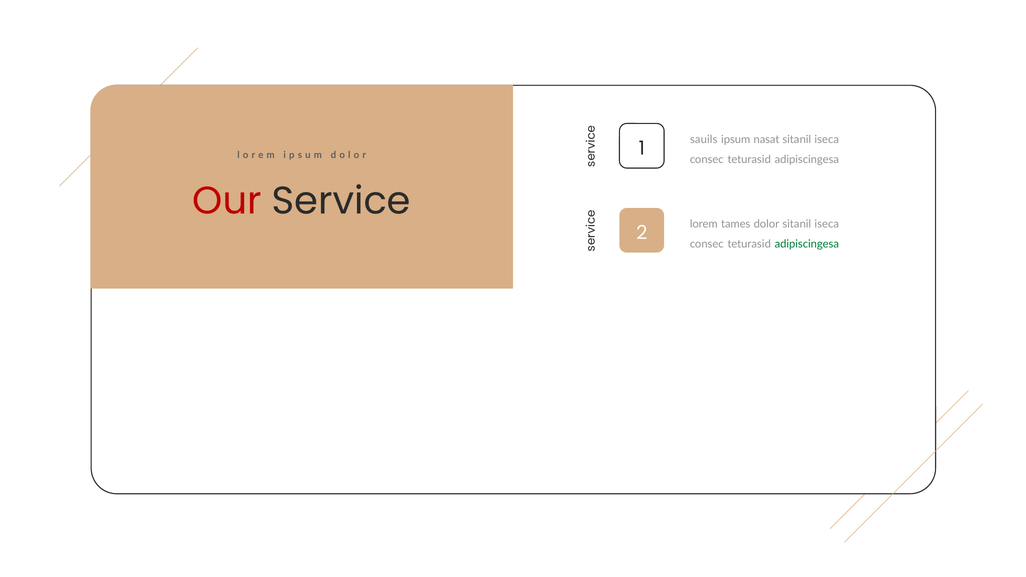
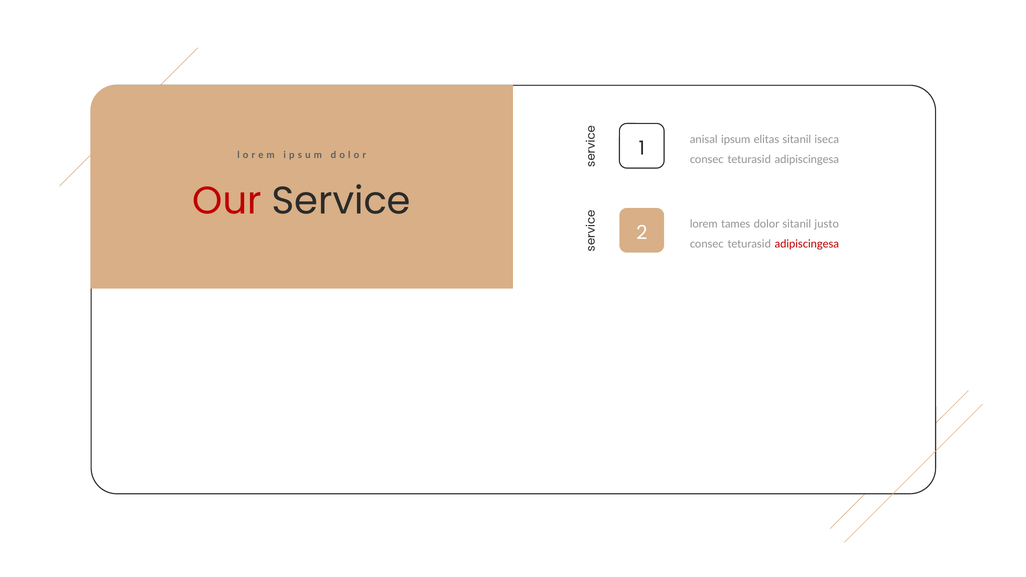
sauils: sauils -> anisal (704, 140)
nasat: nasat -> elitas (766, 140)
dolor sitanil iseca: iseca -> justo (827, 224)
adipiscingesa colour: green -> red (807, 244)
